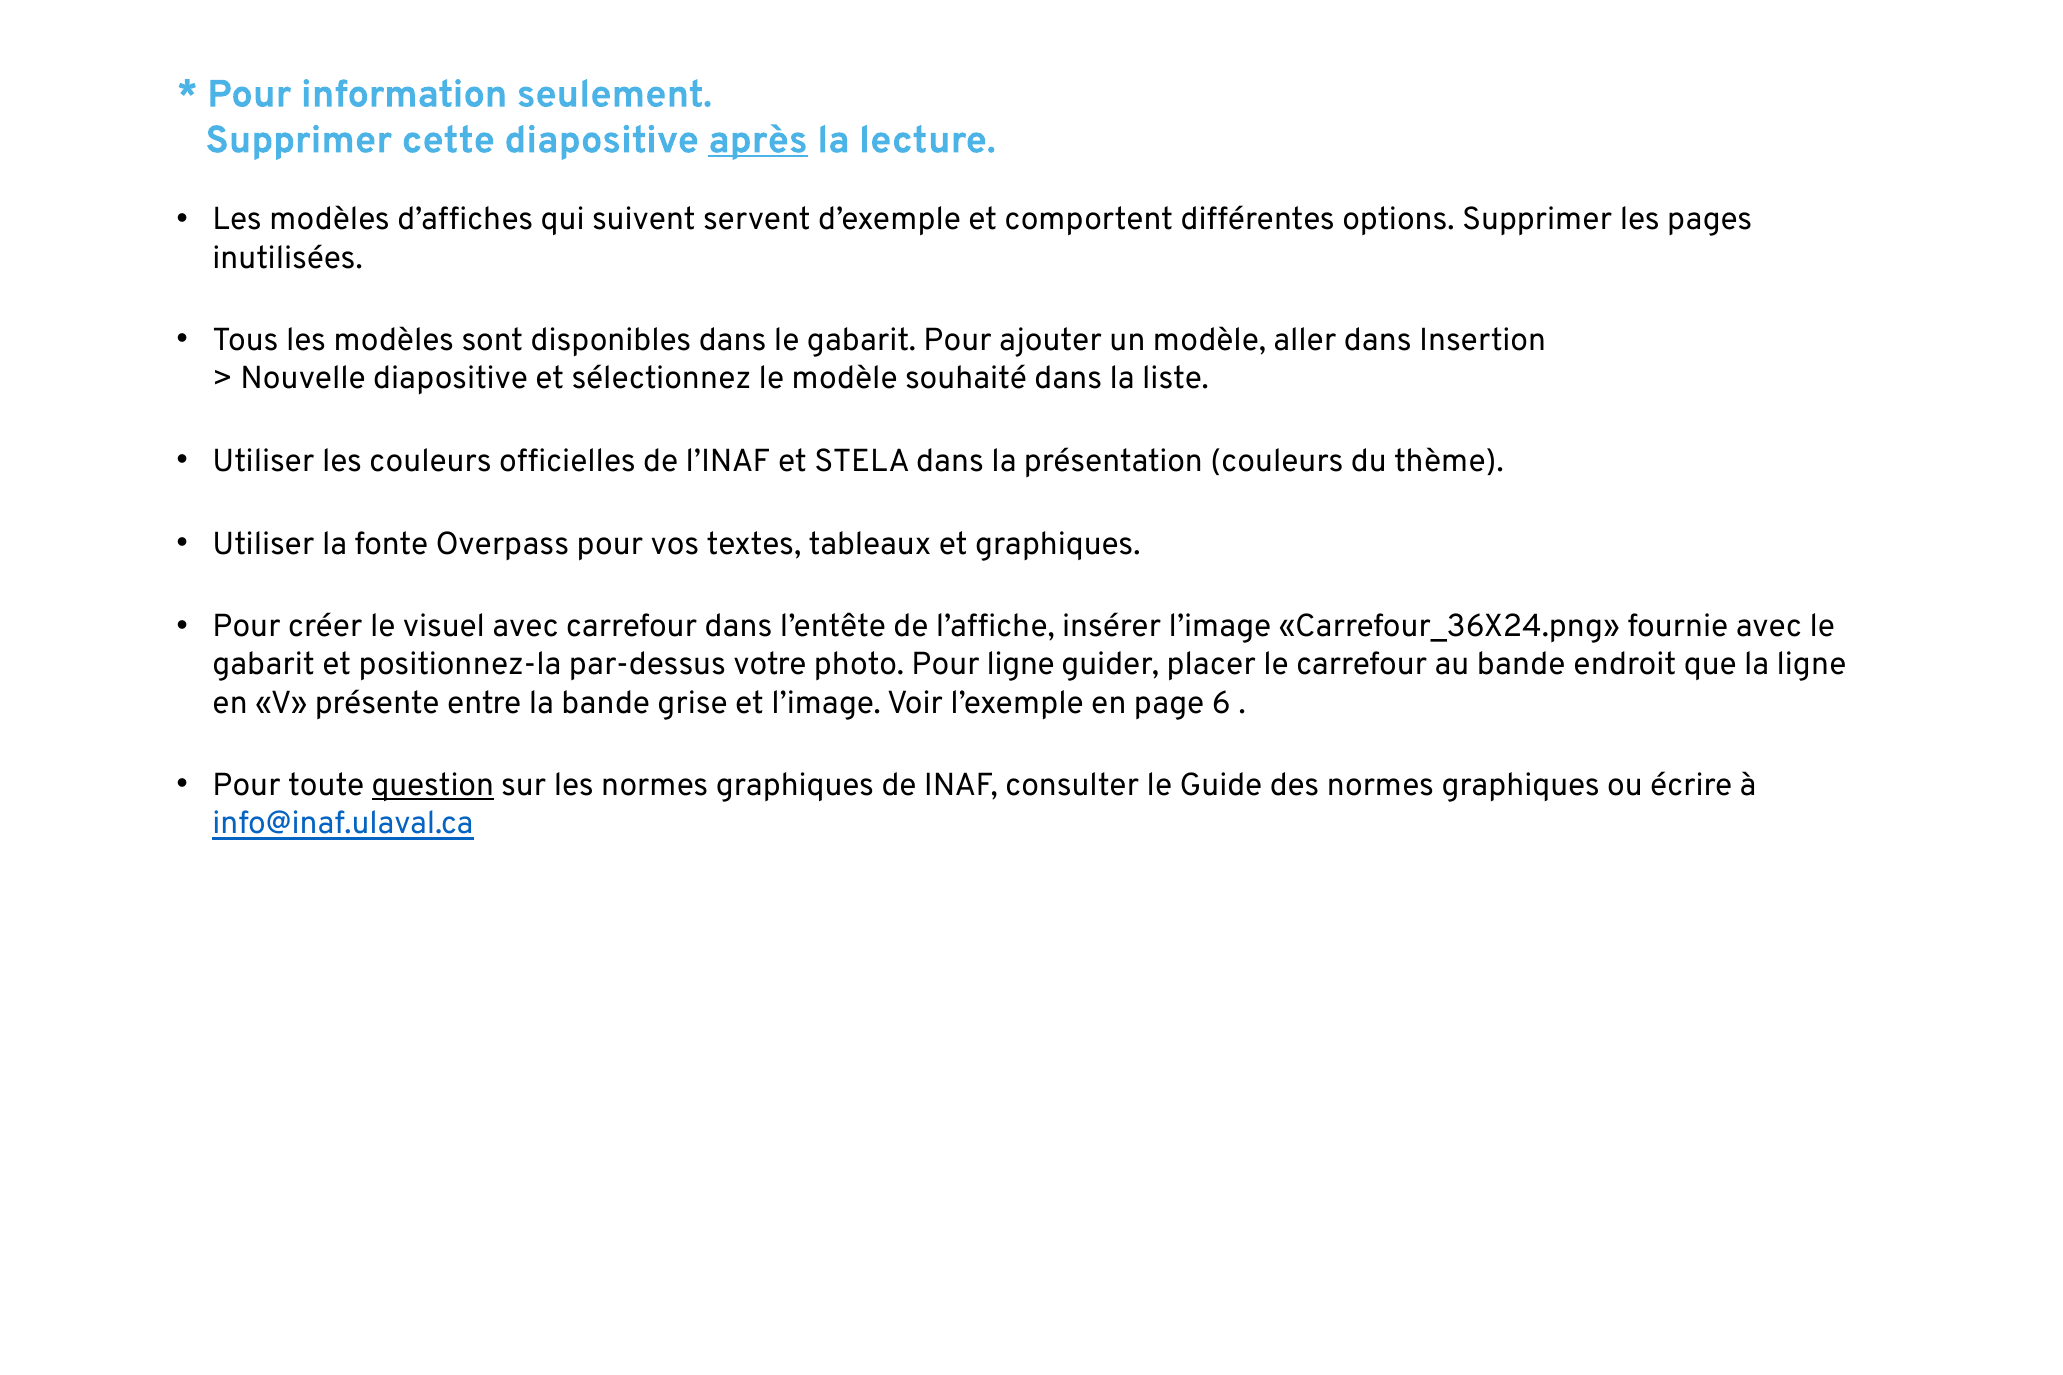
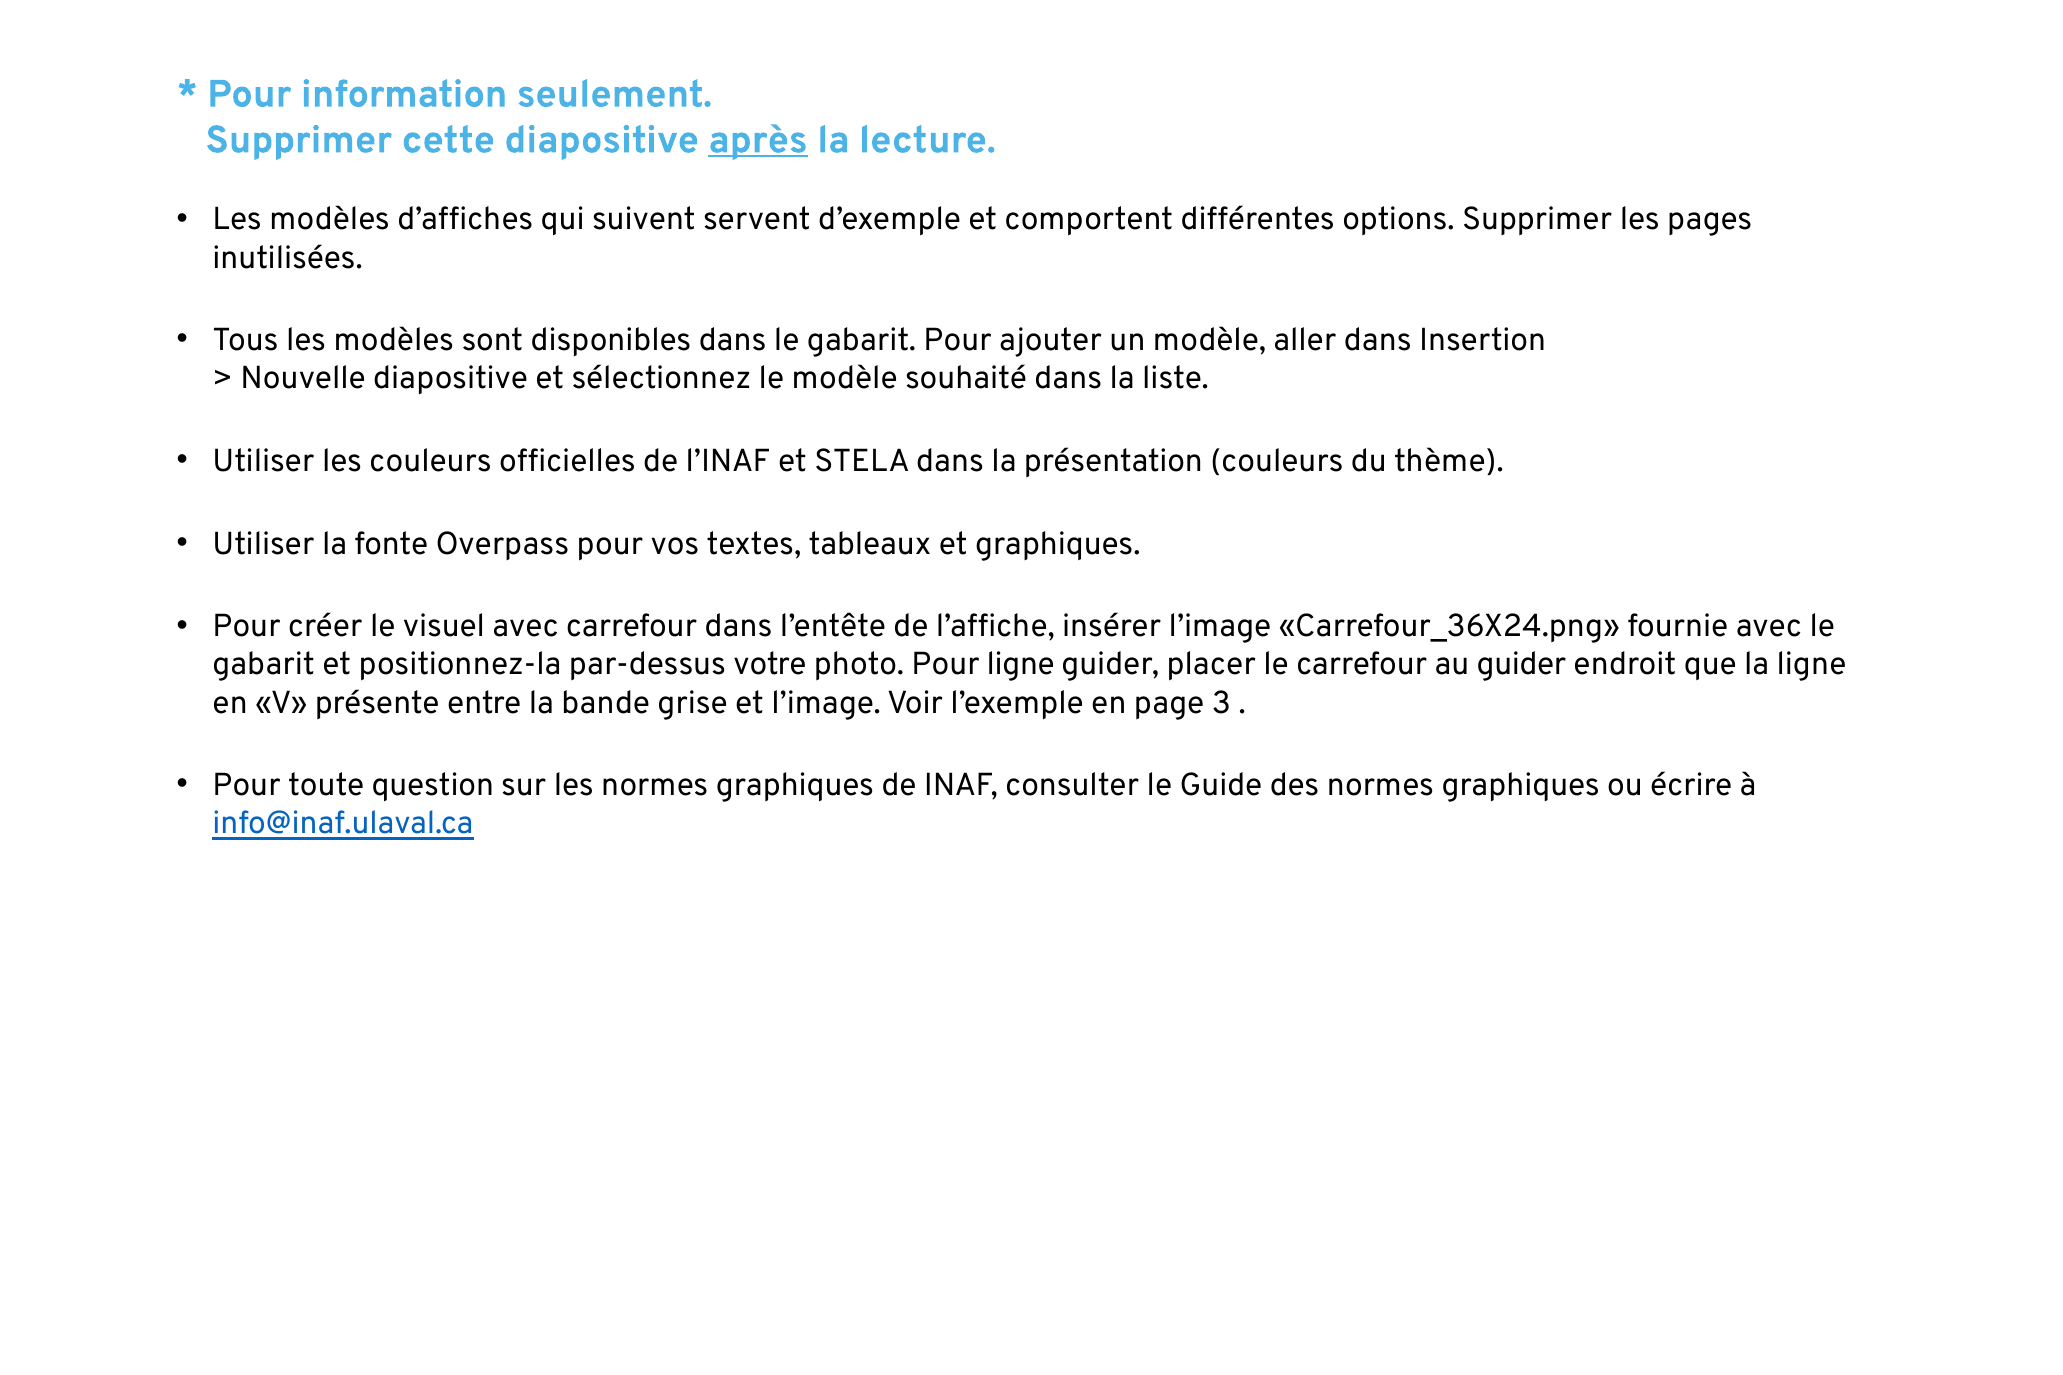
au bande: bande -> guider (1522, 665)
6: 6 -> 3 (1221, 703)
question underline: present -> none (433, 785)
